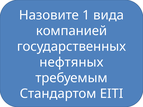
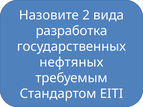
1: 1 -> 2 (86, 15)
компанией: компанией -> разработка (72, 31)
